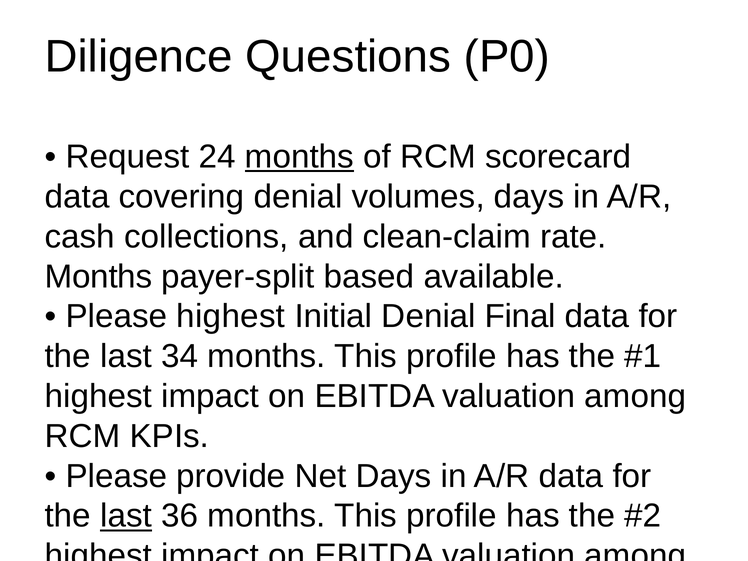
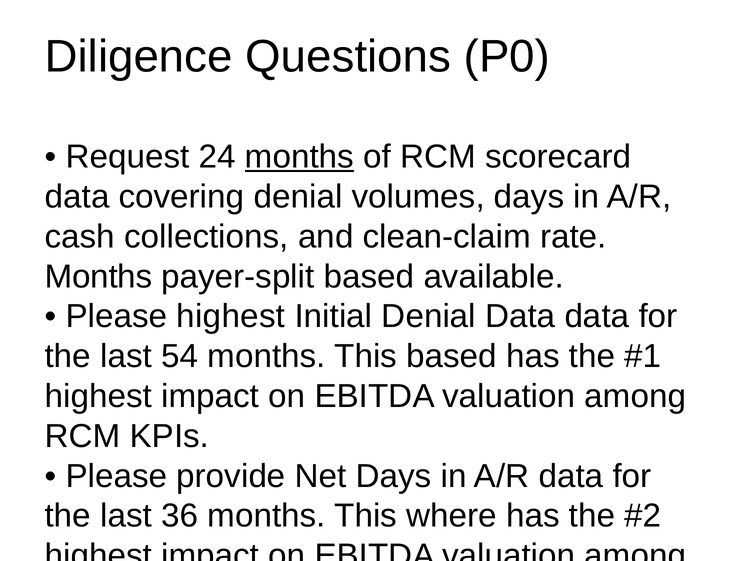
Denial Final: Final -> Data (520, 316)
34: 34 -> 54 (180, 356)
profile: profile -> based (452, 356)
last underline: present -> none (126, 516)
36 months This profile: profile -> where (452, 516)
